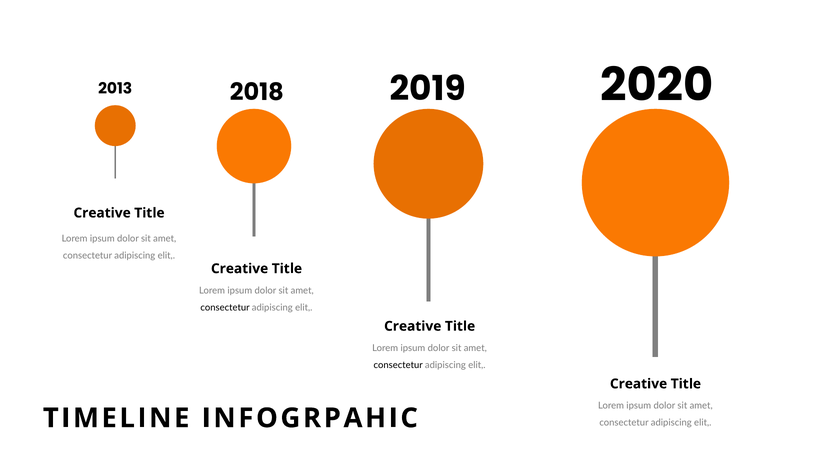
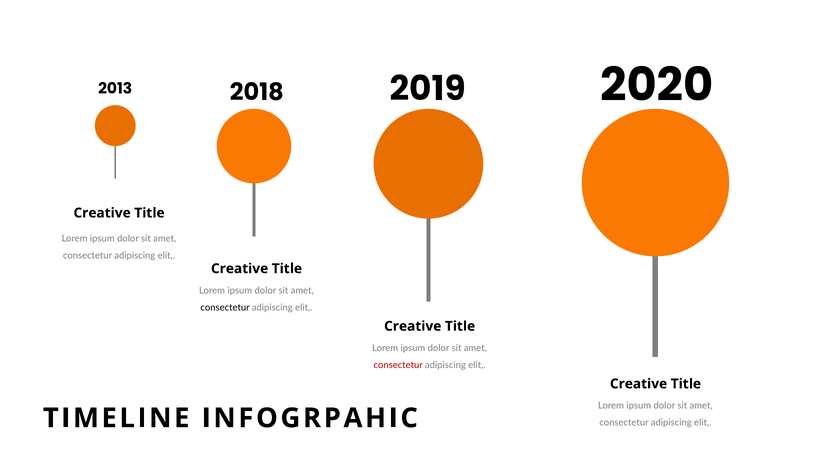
consectetur colour: black -> red (398, 365)
